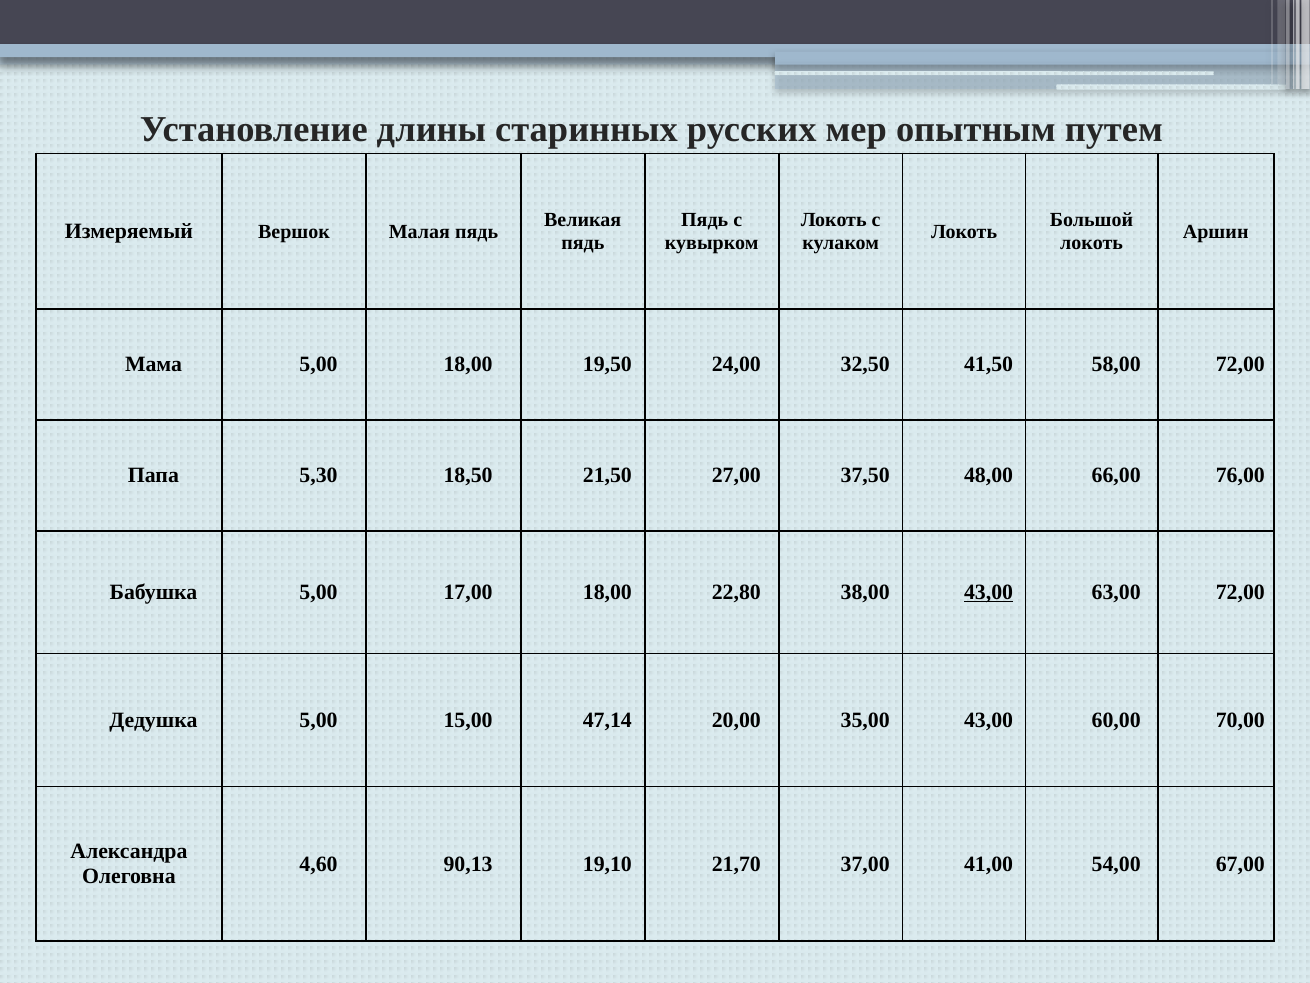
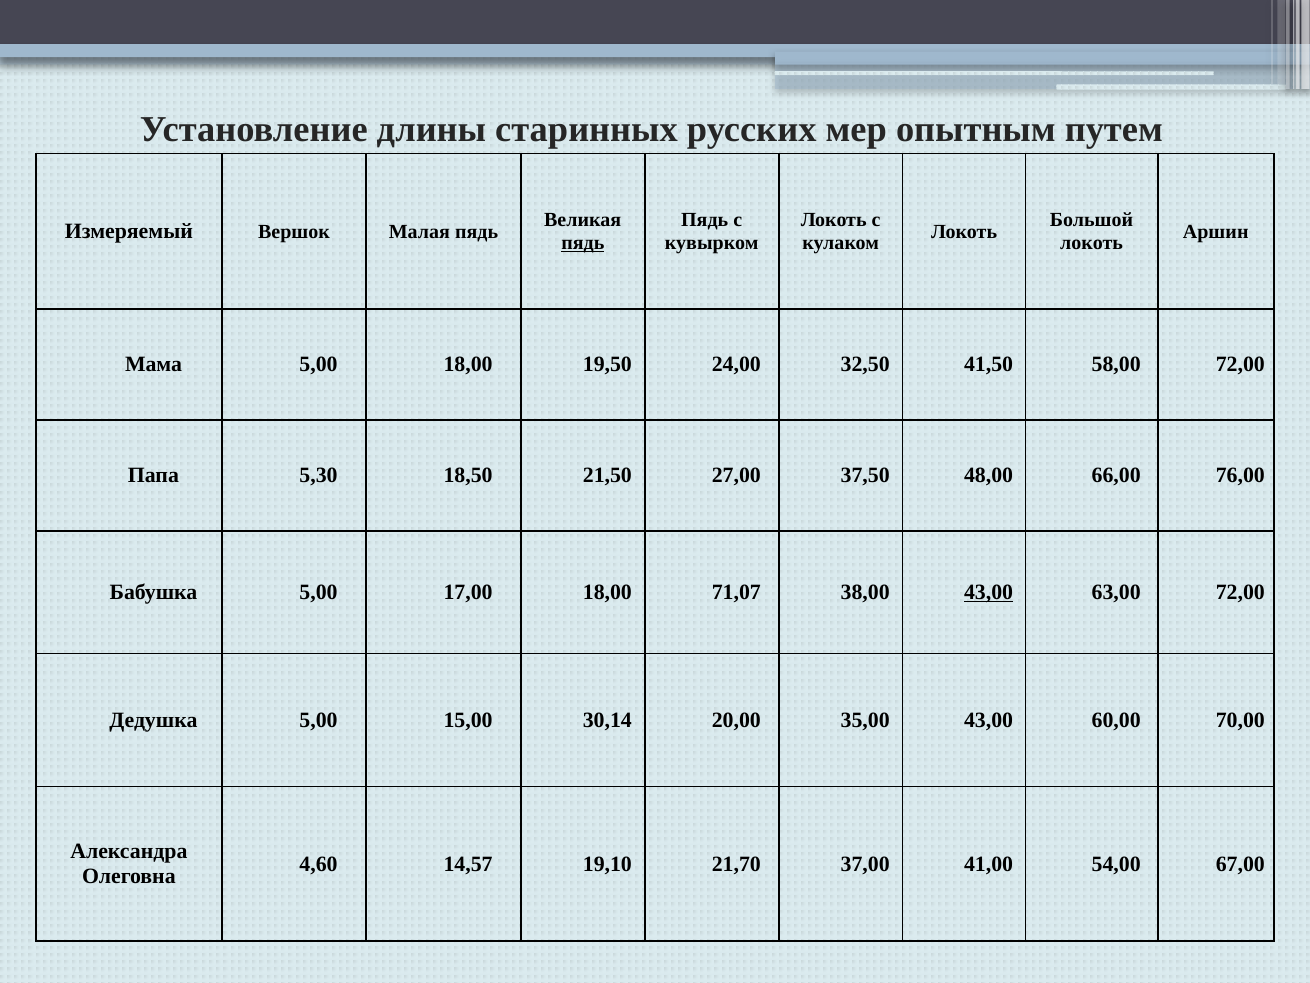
пядь underline: none -> present (583, 243)
22,80: 22,80 -> 71,07 (736, 592)
47,14: 47,14 -> 30,14 (607, 720)
90,13: 90,13 -> 14,57 (468, 863)
